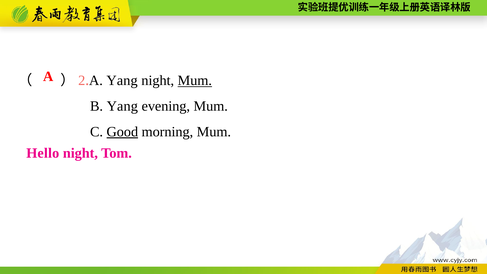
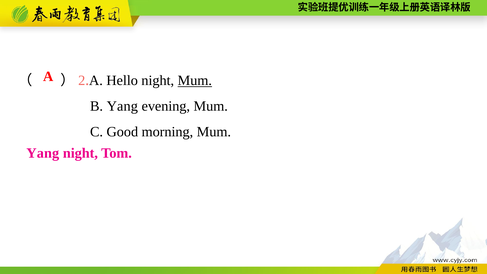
A Yang: Yang -> Hello (122, 81)
Good underline: present -> none (122, 132)
Hello: Hello -> Yang (43, 153)
